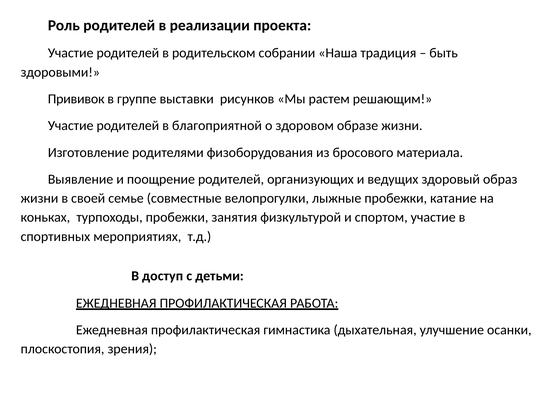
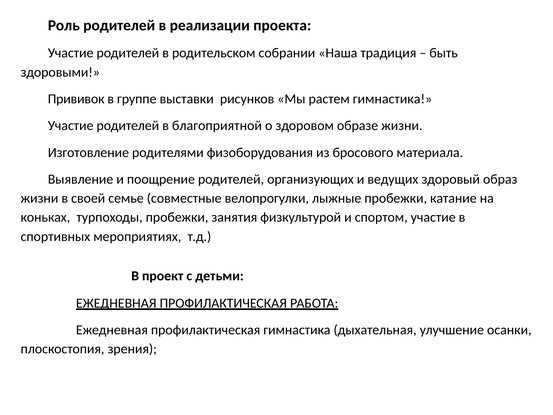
растем решающим: решающим -> гимнастика (392, 99)
доступ: доступ -> проект (163, 276)
